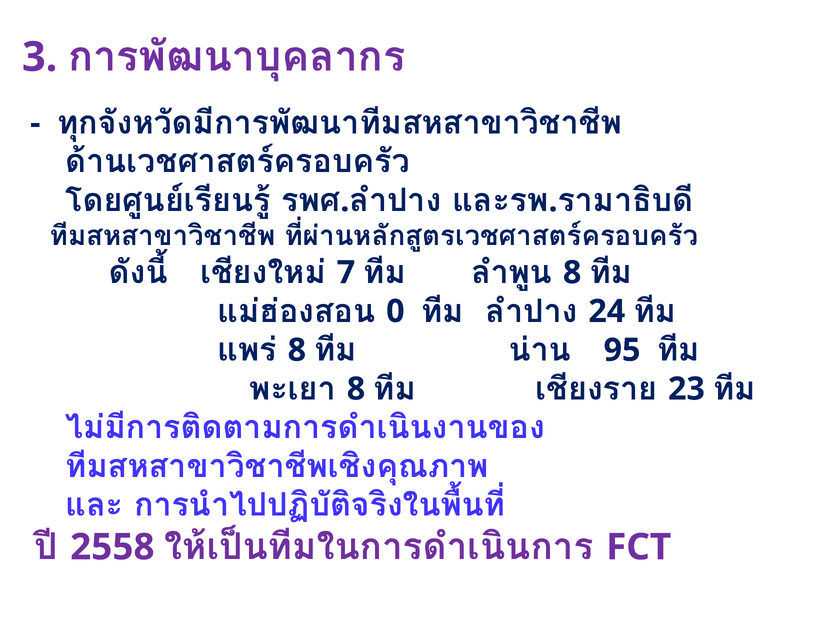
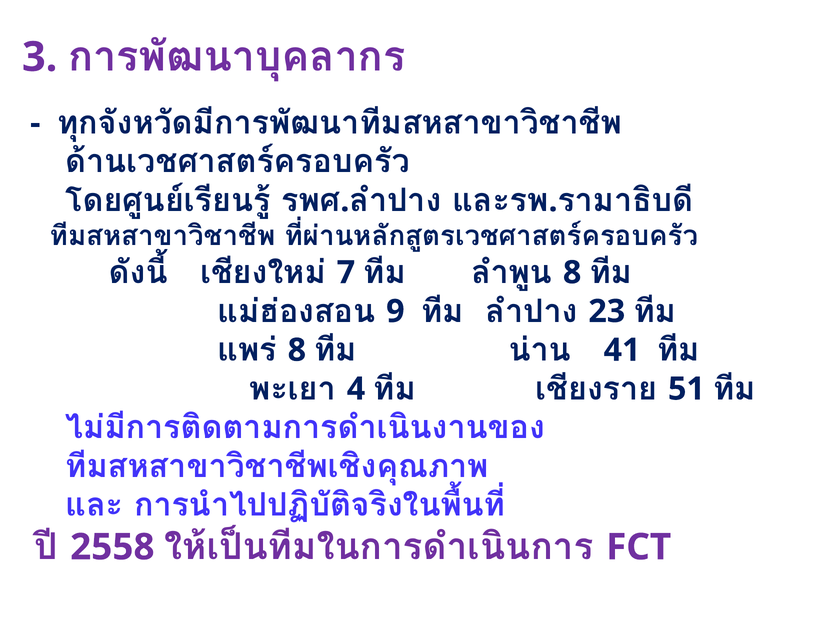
0: 0 -> 9 (395, 311)
24: 24 -> 23 (607, 311)
95: 95 -> 41 (622, 350)
8: 8 -> 4 (356, 389)
23: 23 -> 51 (686, 389)
